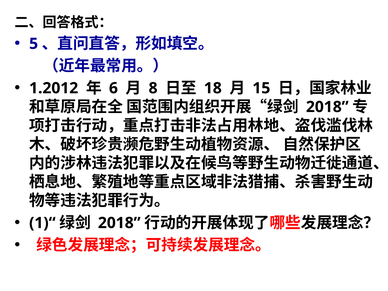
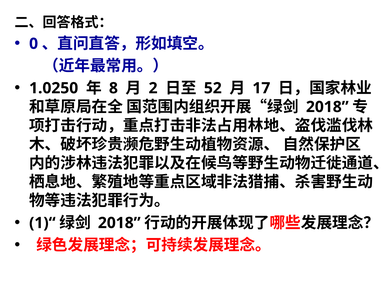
5: 5 -> 0 (34, 44)
1.2012: 1.2012 -> 1.0250 (54, 88)
6: 6 -> 8 (113, 88)
8: 8 -> 2 (153, 88)
18: 18 -> 52 (213, 88)
15: 15 -> 17 (261, 88)
